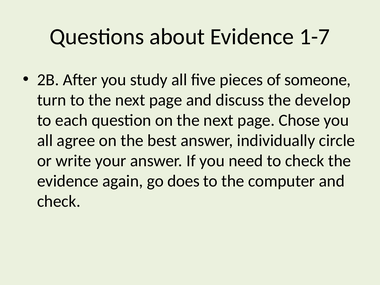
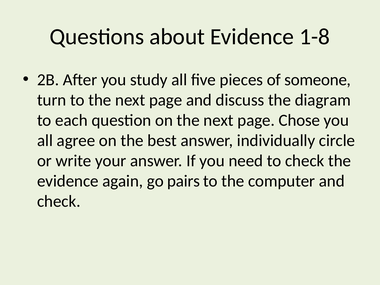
1-7: 1-7 -> 1-8 (315, 37)
develop: develop -> diagram (323, 100)
does: does -> pairs (184, 181)
